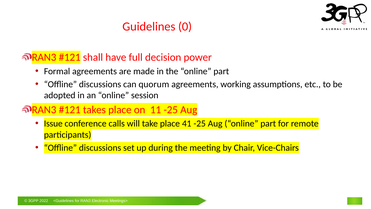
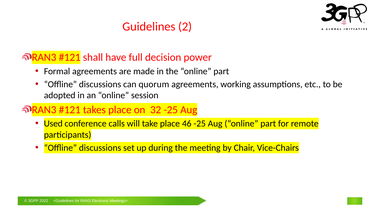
0: 0 -> 2 (185, 27)
11: 11 -> 32 (156, 110)
Issue: Issue -> Used (53, 123)
41: 41 -> 46 (187, 123)
